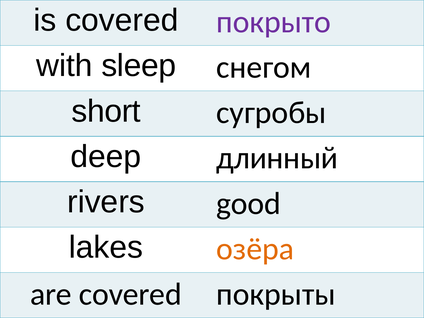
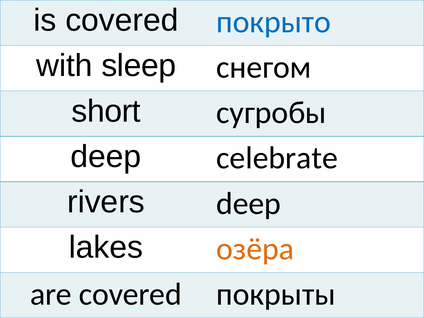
покрыто colour: purple -> blue (274, 22)
длинный: длинный -> celebrate (277, 158)
rivers good: good -> deep (249, 204)
